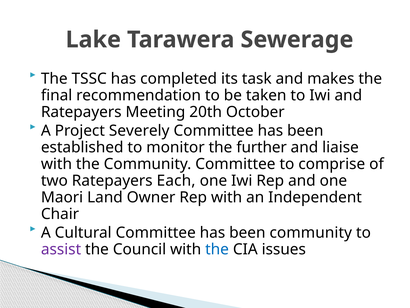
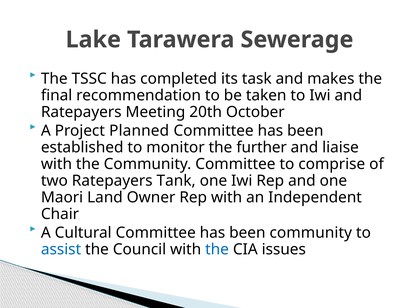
Severely: Severely -> Planned (139, 131)
Each: Each -> Tank (176, 181)
assist colour: purple -> blue (61, 249)
